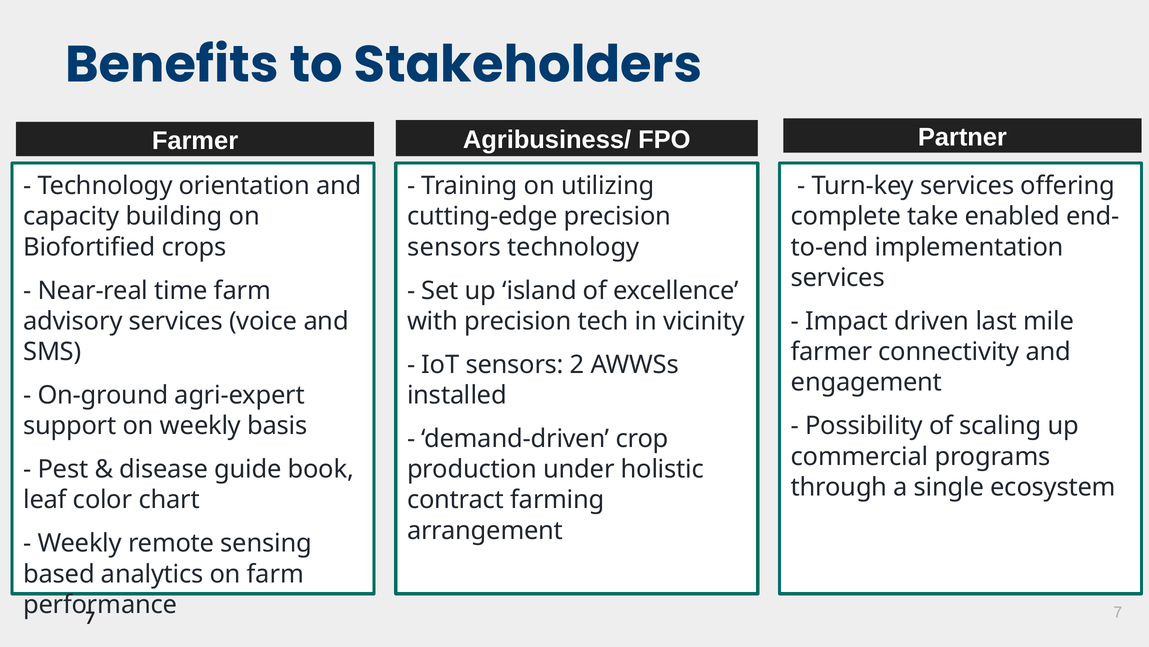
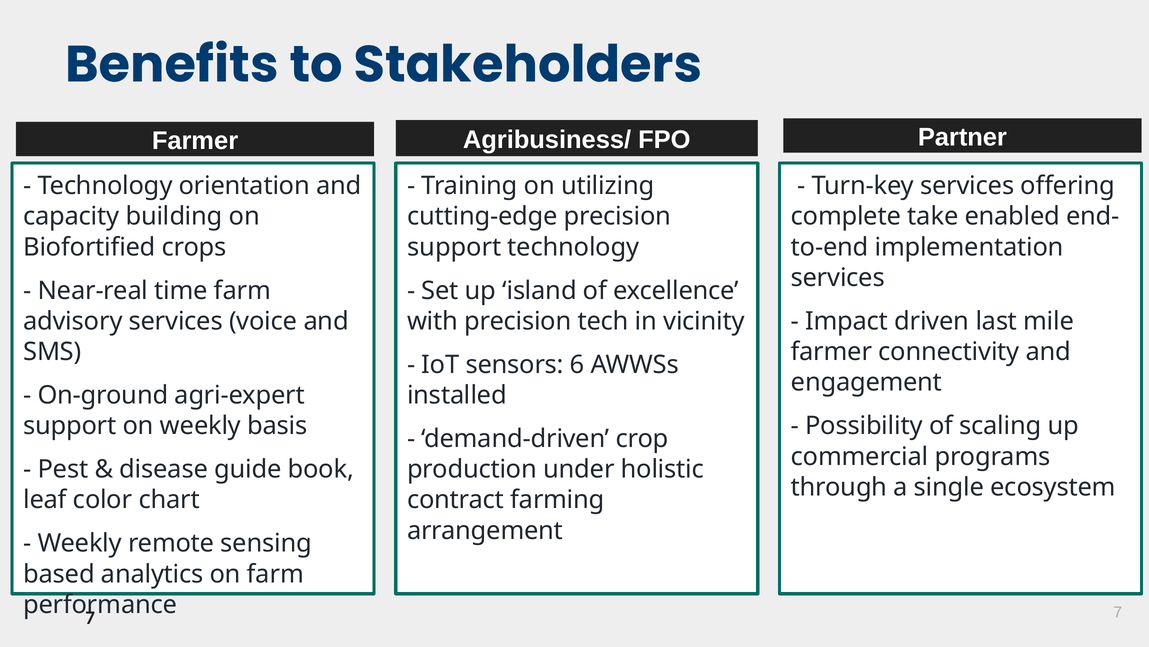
sensors: sensors -> support (454, 247)
2: 2 -> 6 (577, 364)
